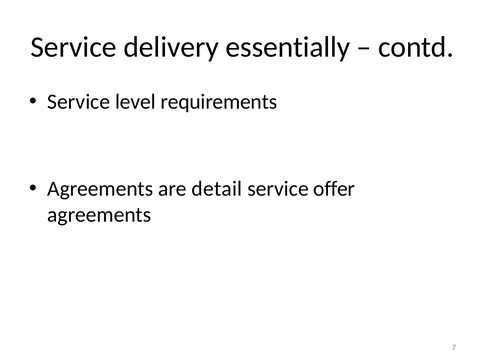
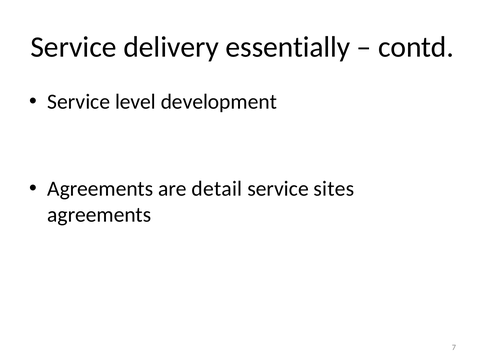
requirements: requirements -> development (219, 102)
offer: offer -> sites (334, 189)
